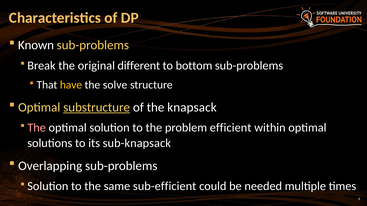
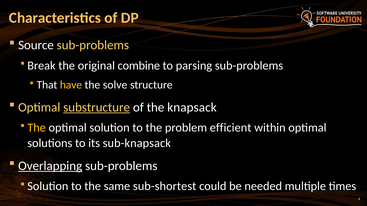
Known: Known -> Source (36, 45)
different: different -> combine (139, 66)
bottom: bottom -> parsing (194, 66)
The colour: pink -> yellow (37, 128)
Overlapping underline: none -> present (50, 166)
sub-efficient: sub-efficient -> sub-shortest (165, 187)
